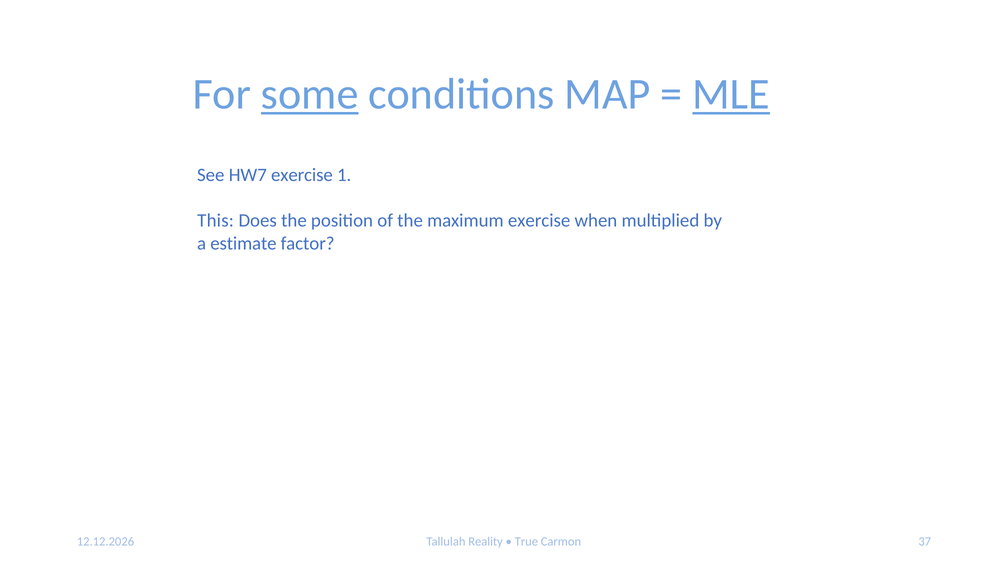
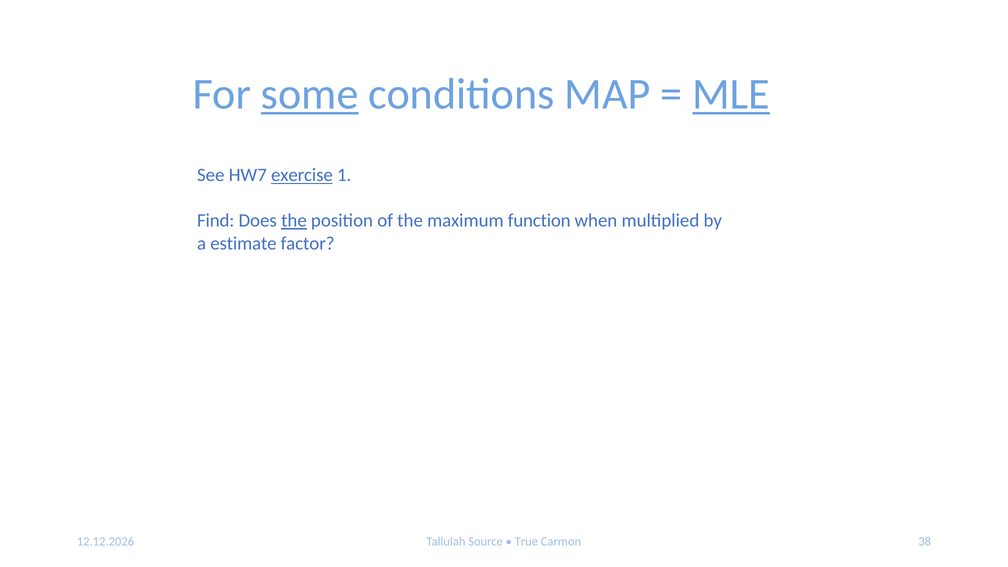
exercise underline: none -> present (302, 175)
This: This -> Find (216, 221)
the underline: none -> present (294, 221)
maximum exercise: exercise -> function (539, 221)
Reality: Reality -> Source (486, 541)
37: 37 -> 38 (925, 541)
